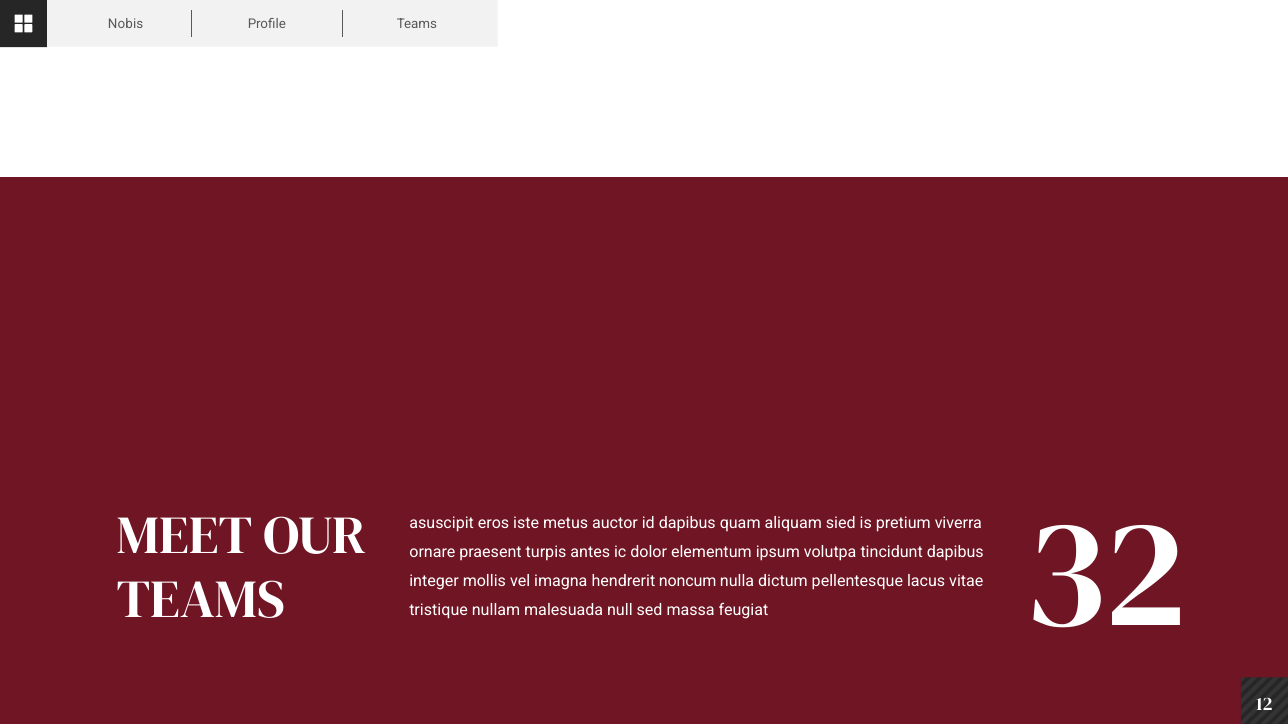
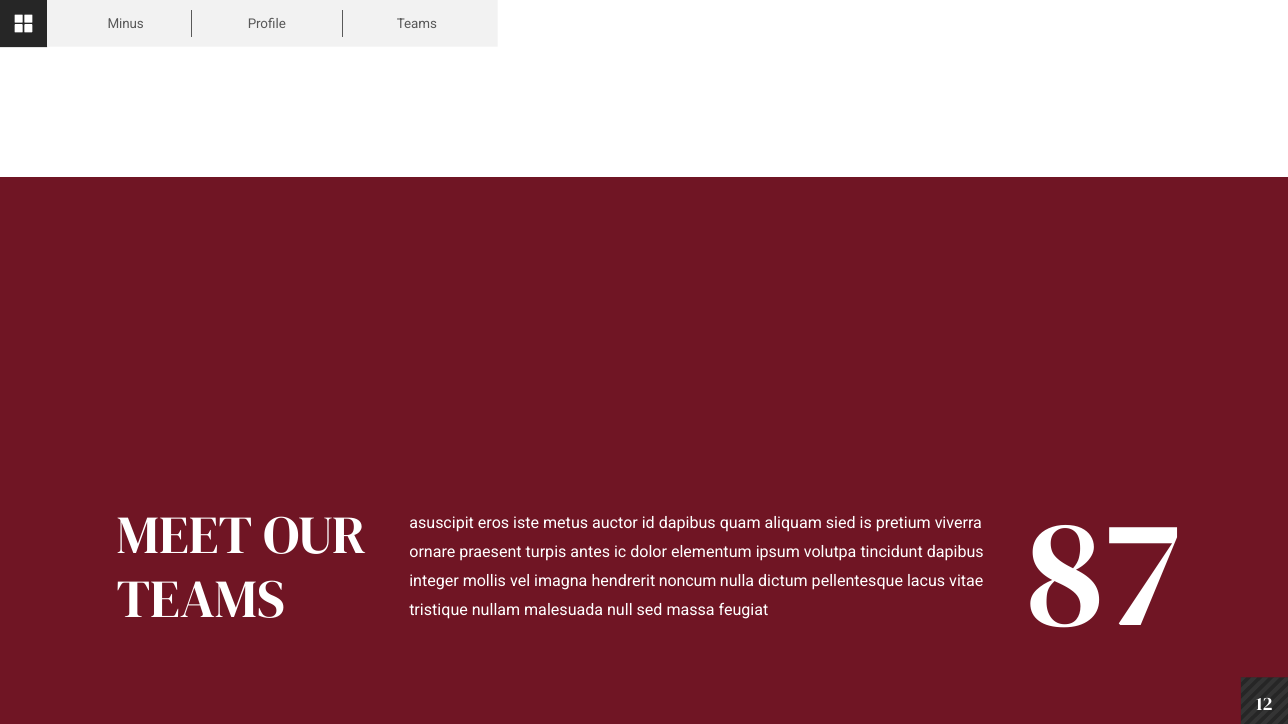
Nobis: Nobis -> Minus (126, 24)
32: 32 -> 87 (1104, 575)
